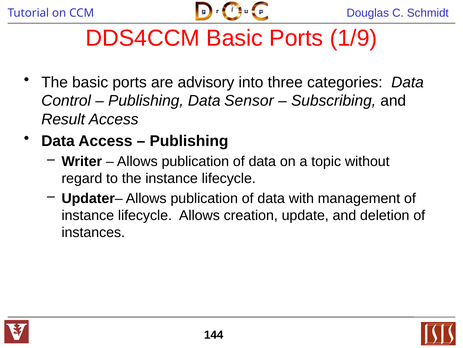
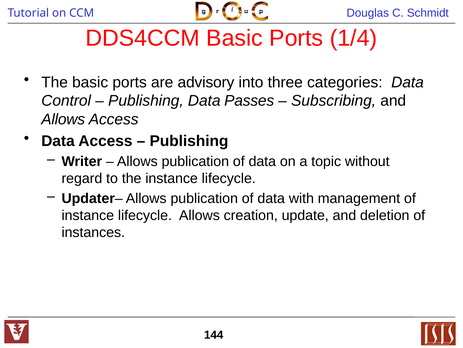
1/9: 1/9 -> 1/4 (353, 38)
Sensor: Sensor -> Passes (249, 101)
Result: Result -> Allows (63, 119)
